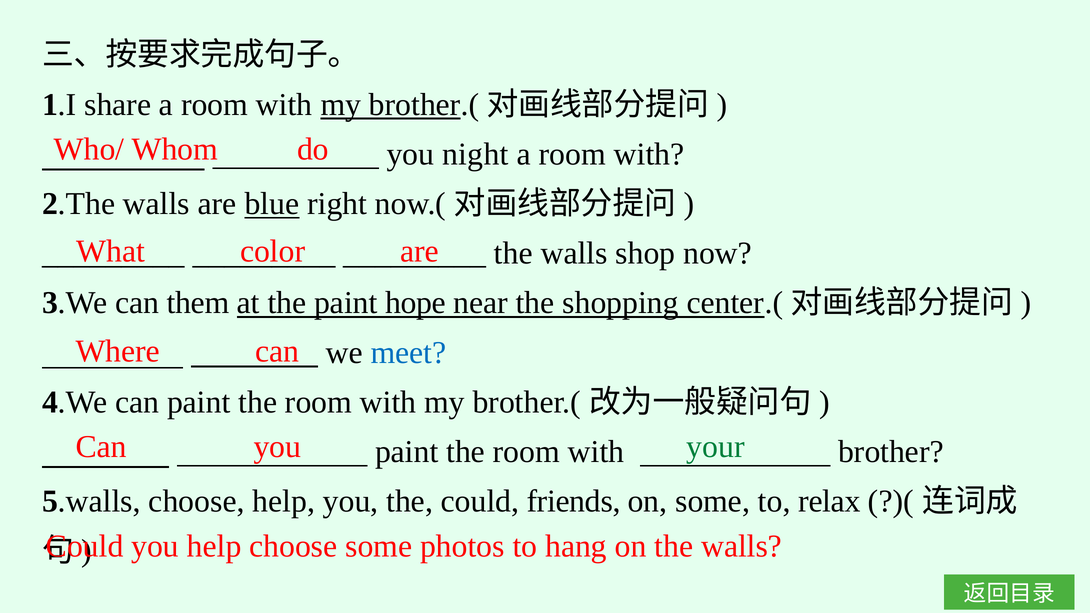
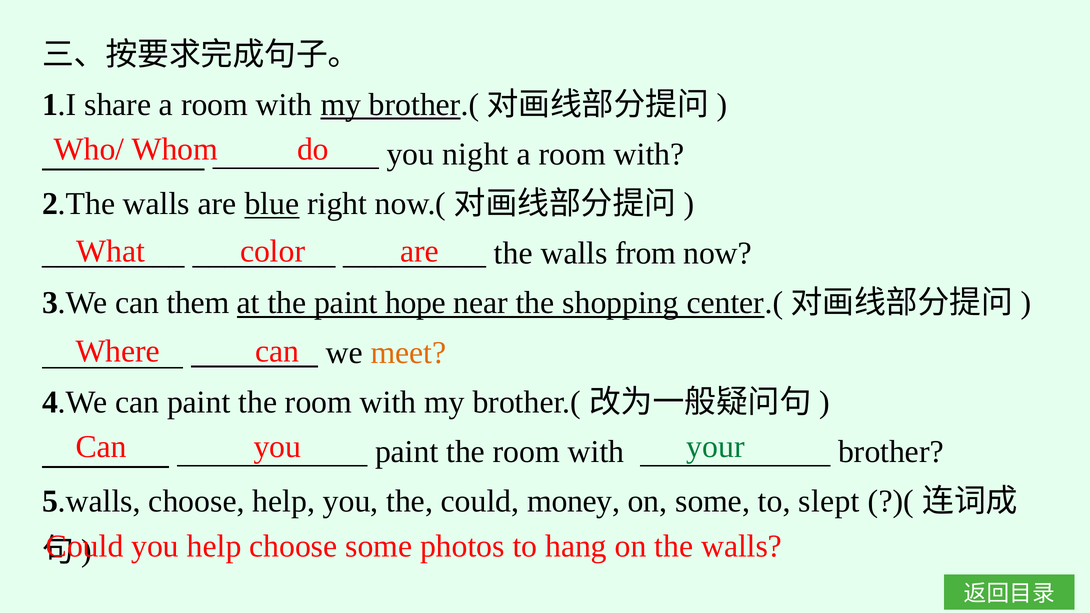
shop: shop -> from (646, 253)
meet colour: blue -> orange (408, 353)
friends: friends -> money (574, 501)
relax: relax -> slept (829, 501)
